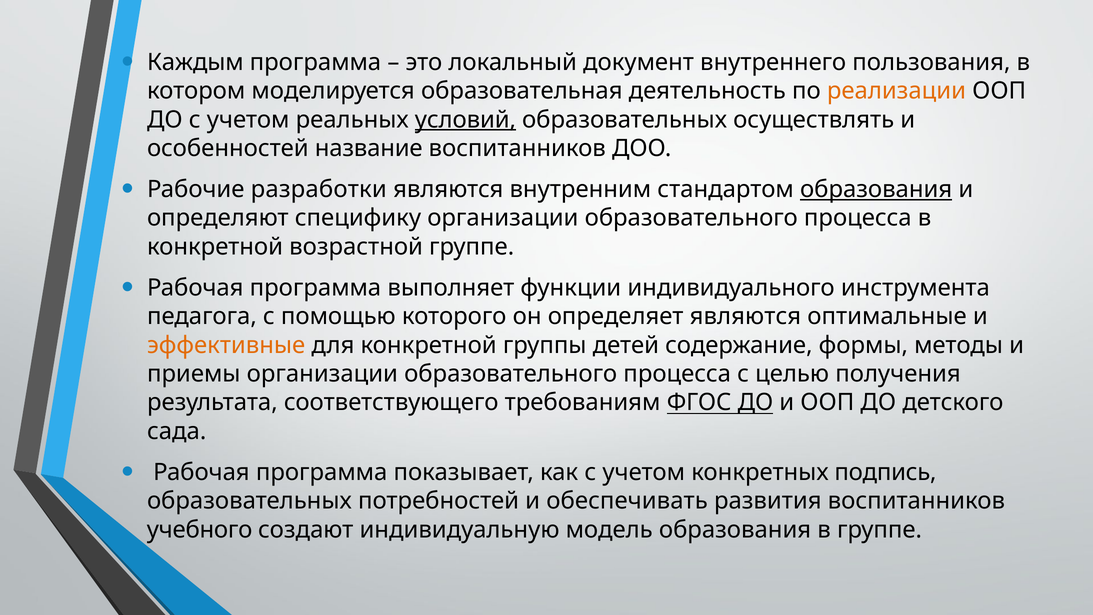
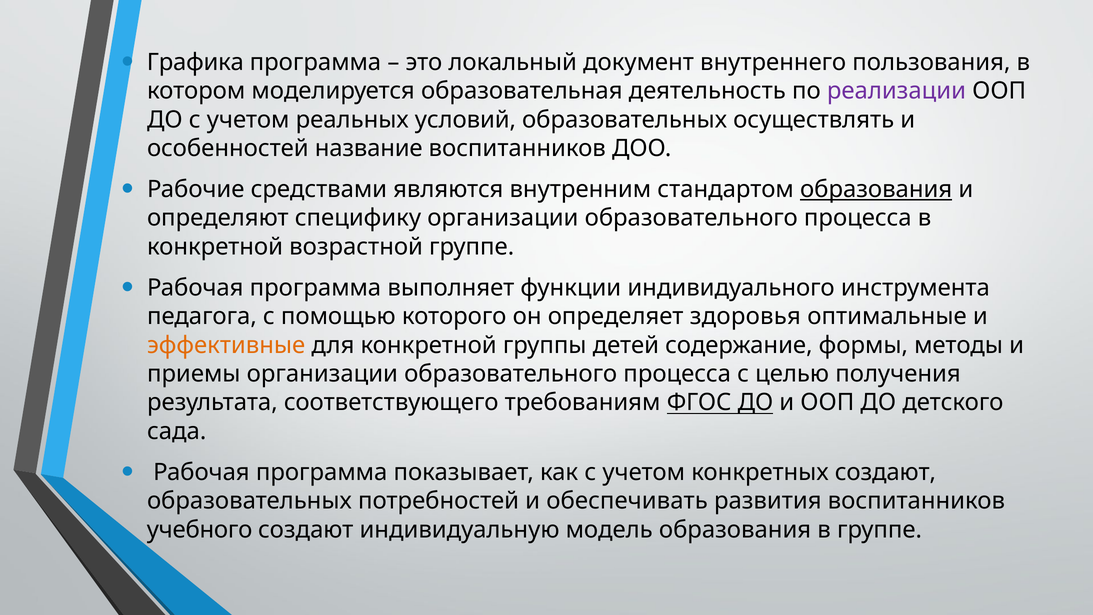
Каждым: Каждым -> Графика (195, 62)
реализации colour: orange -> purple (896, 91)
условий underline: present -> none (465, 120)
разработки: разработки -> средствами (319, 189)
определяет являются: являются -> здоровья (745, 316)
конкретных подпись: подпись -> создают (885, 472)
